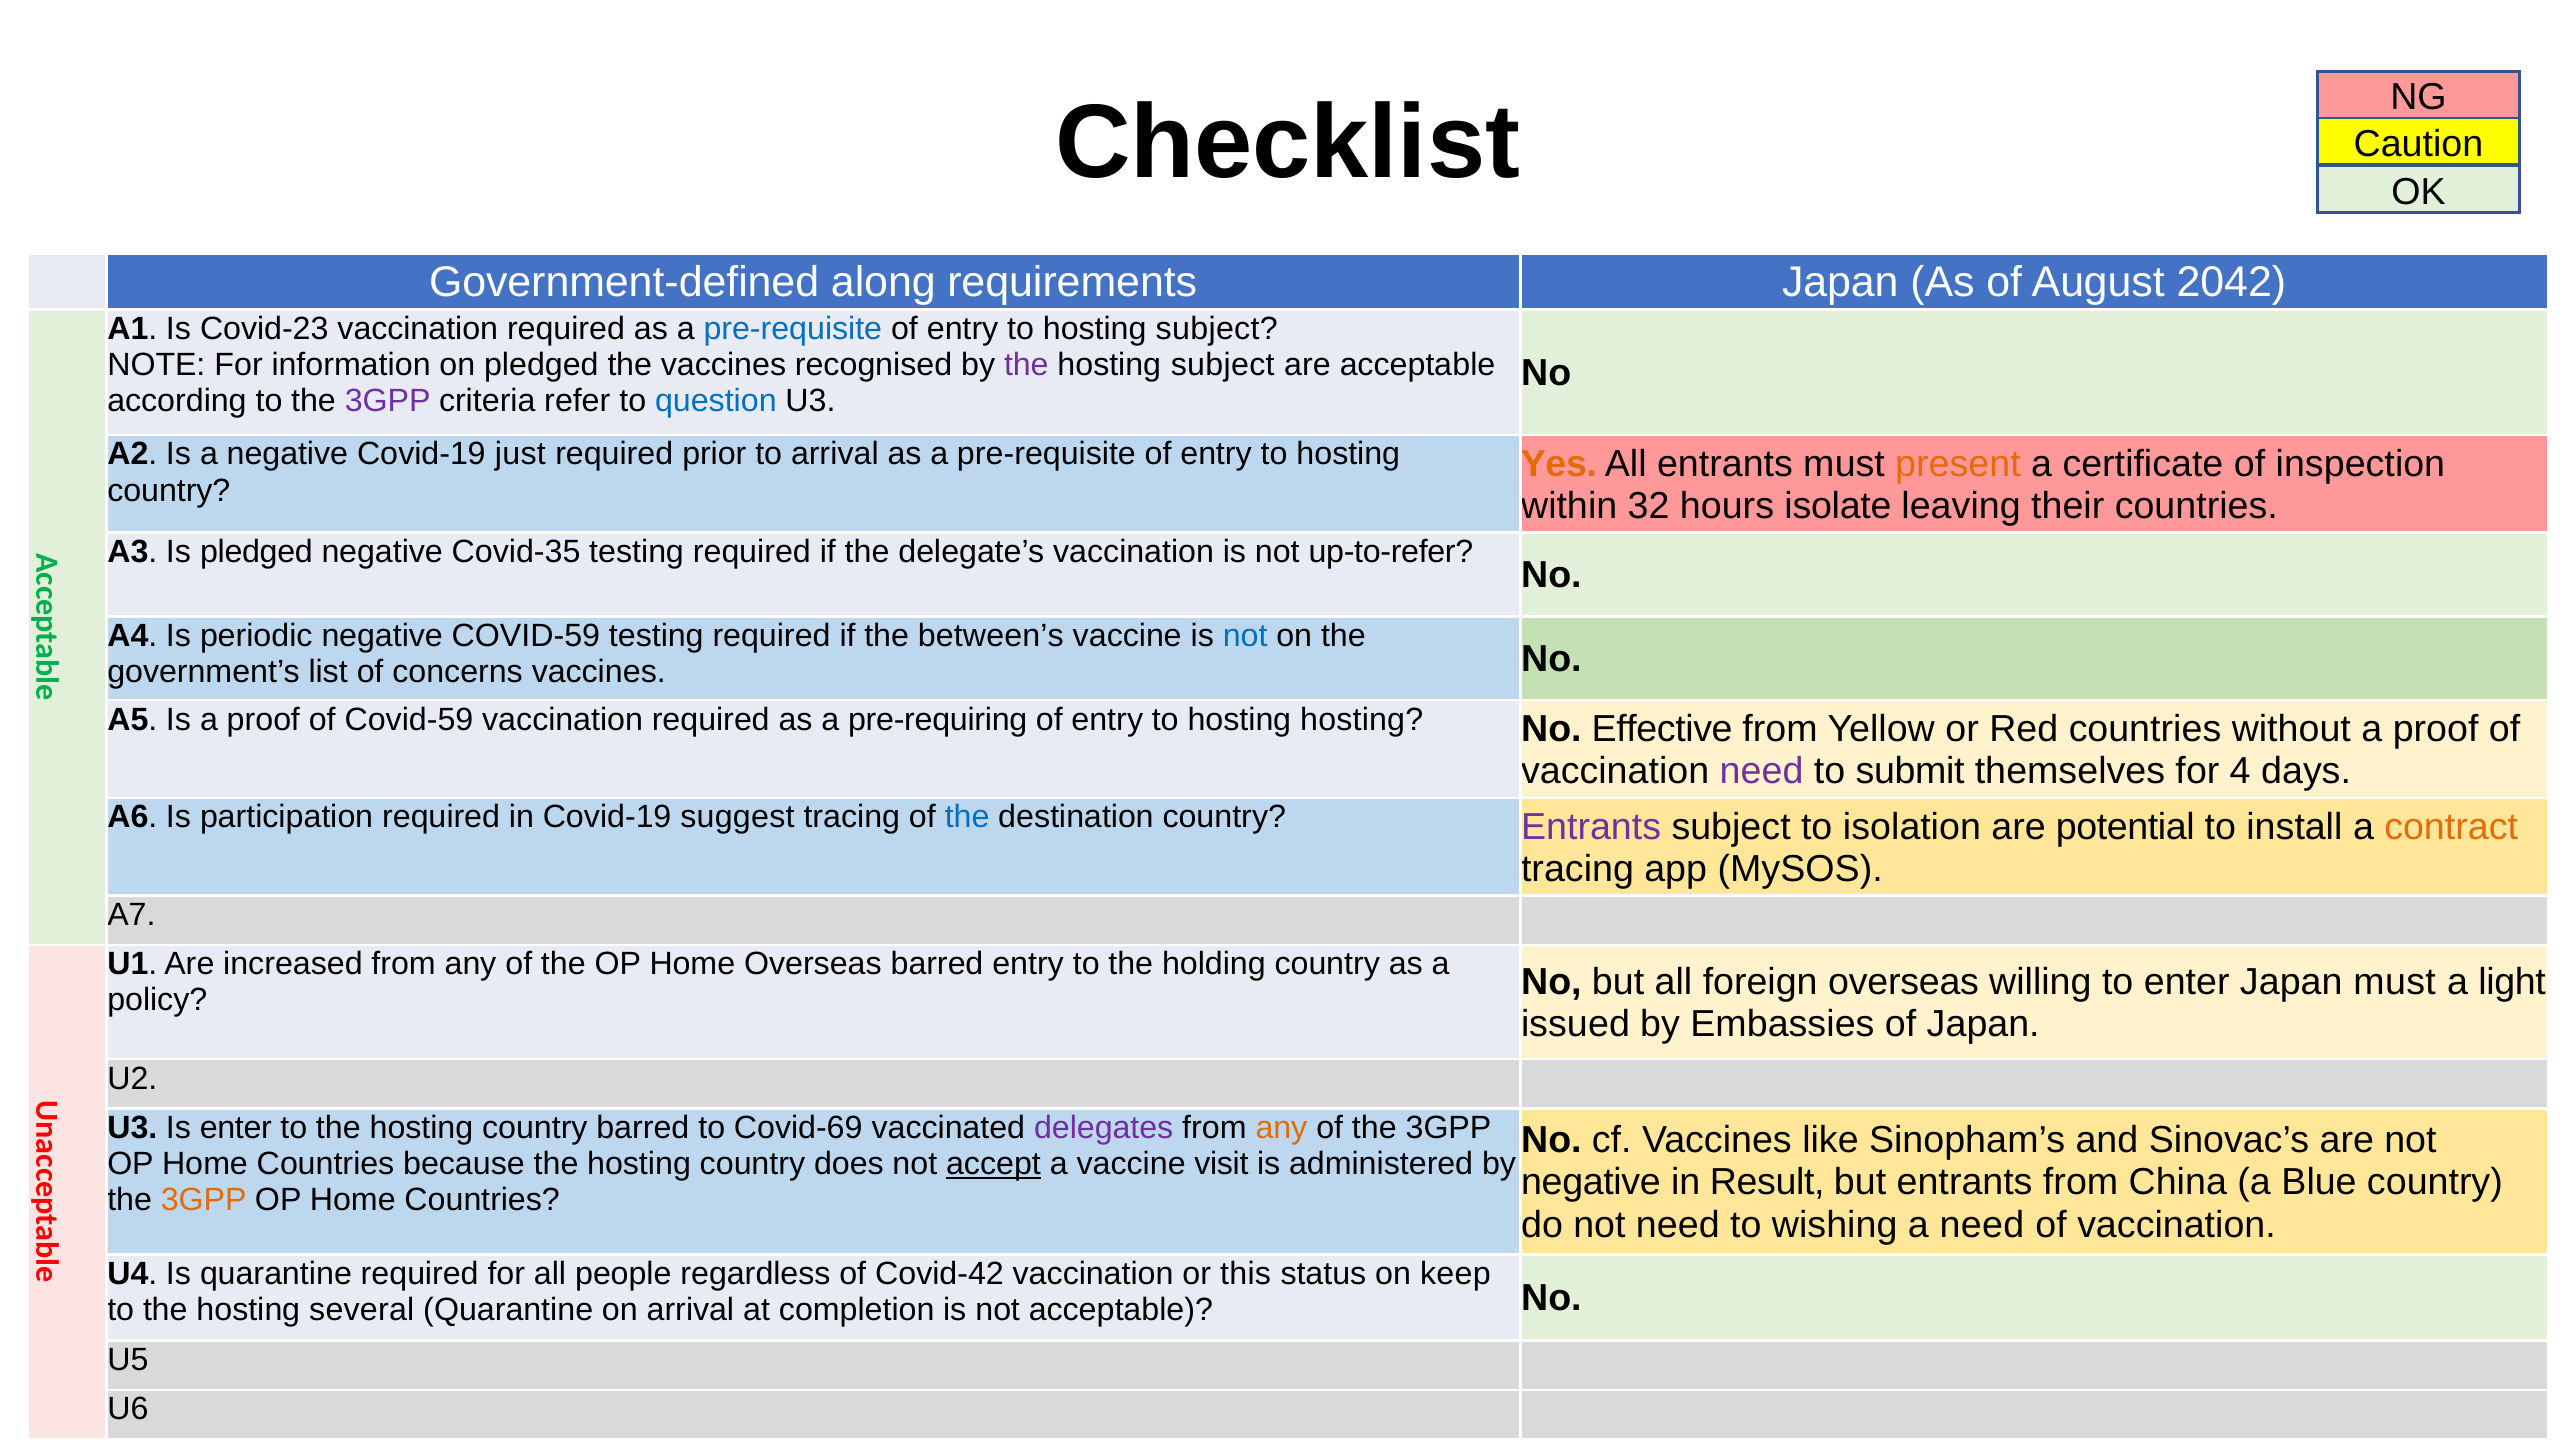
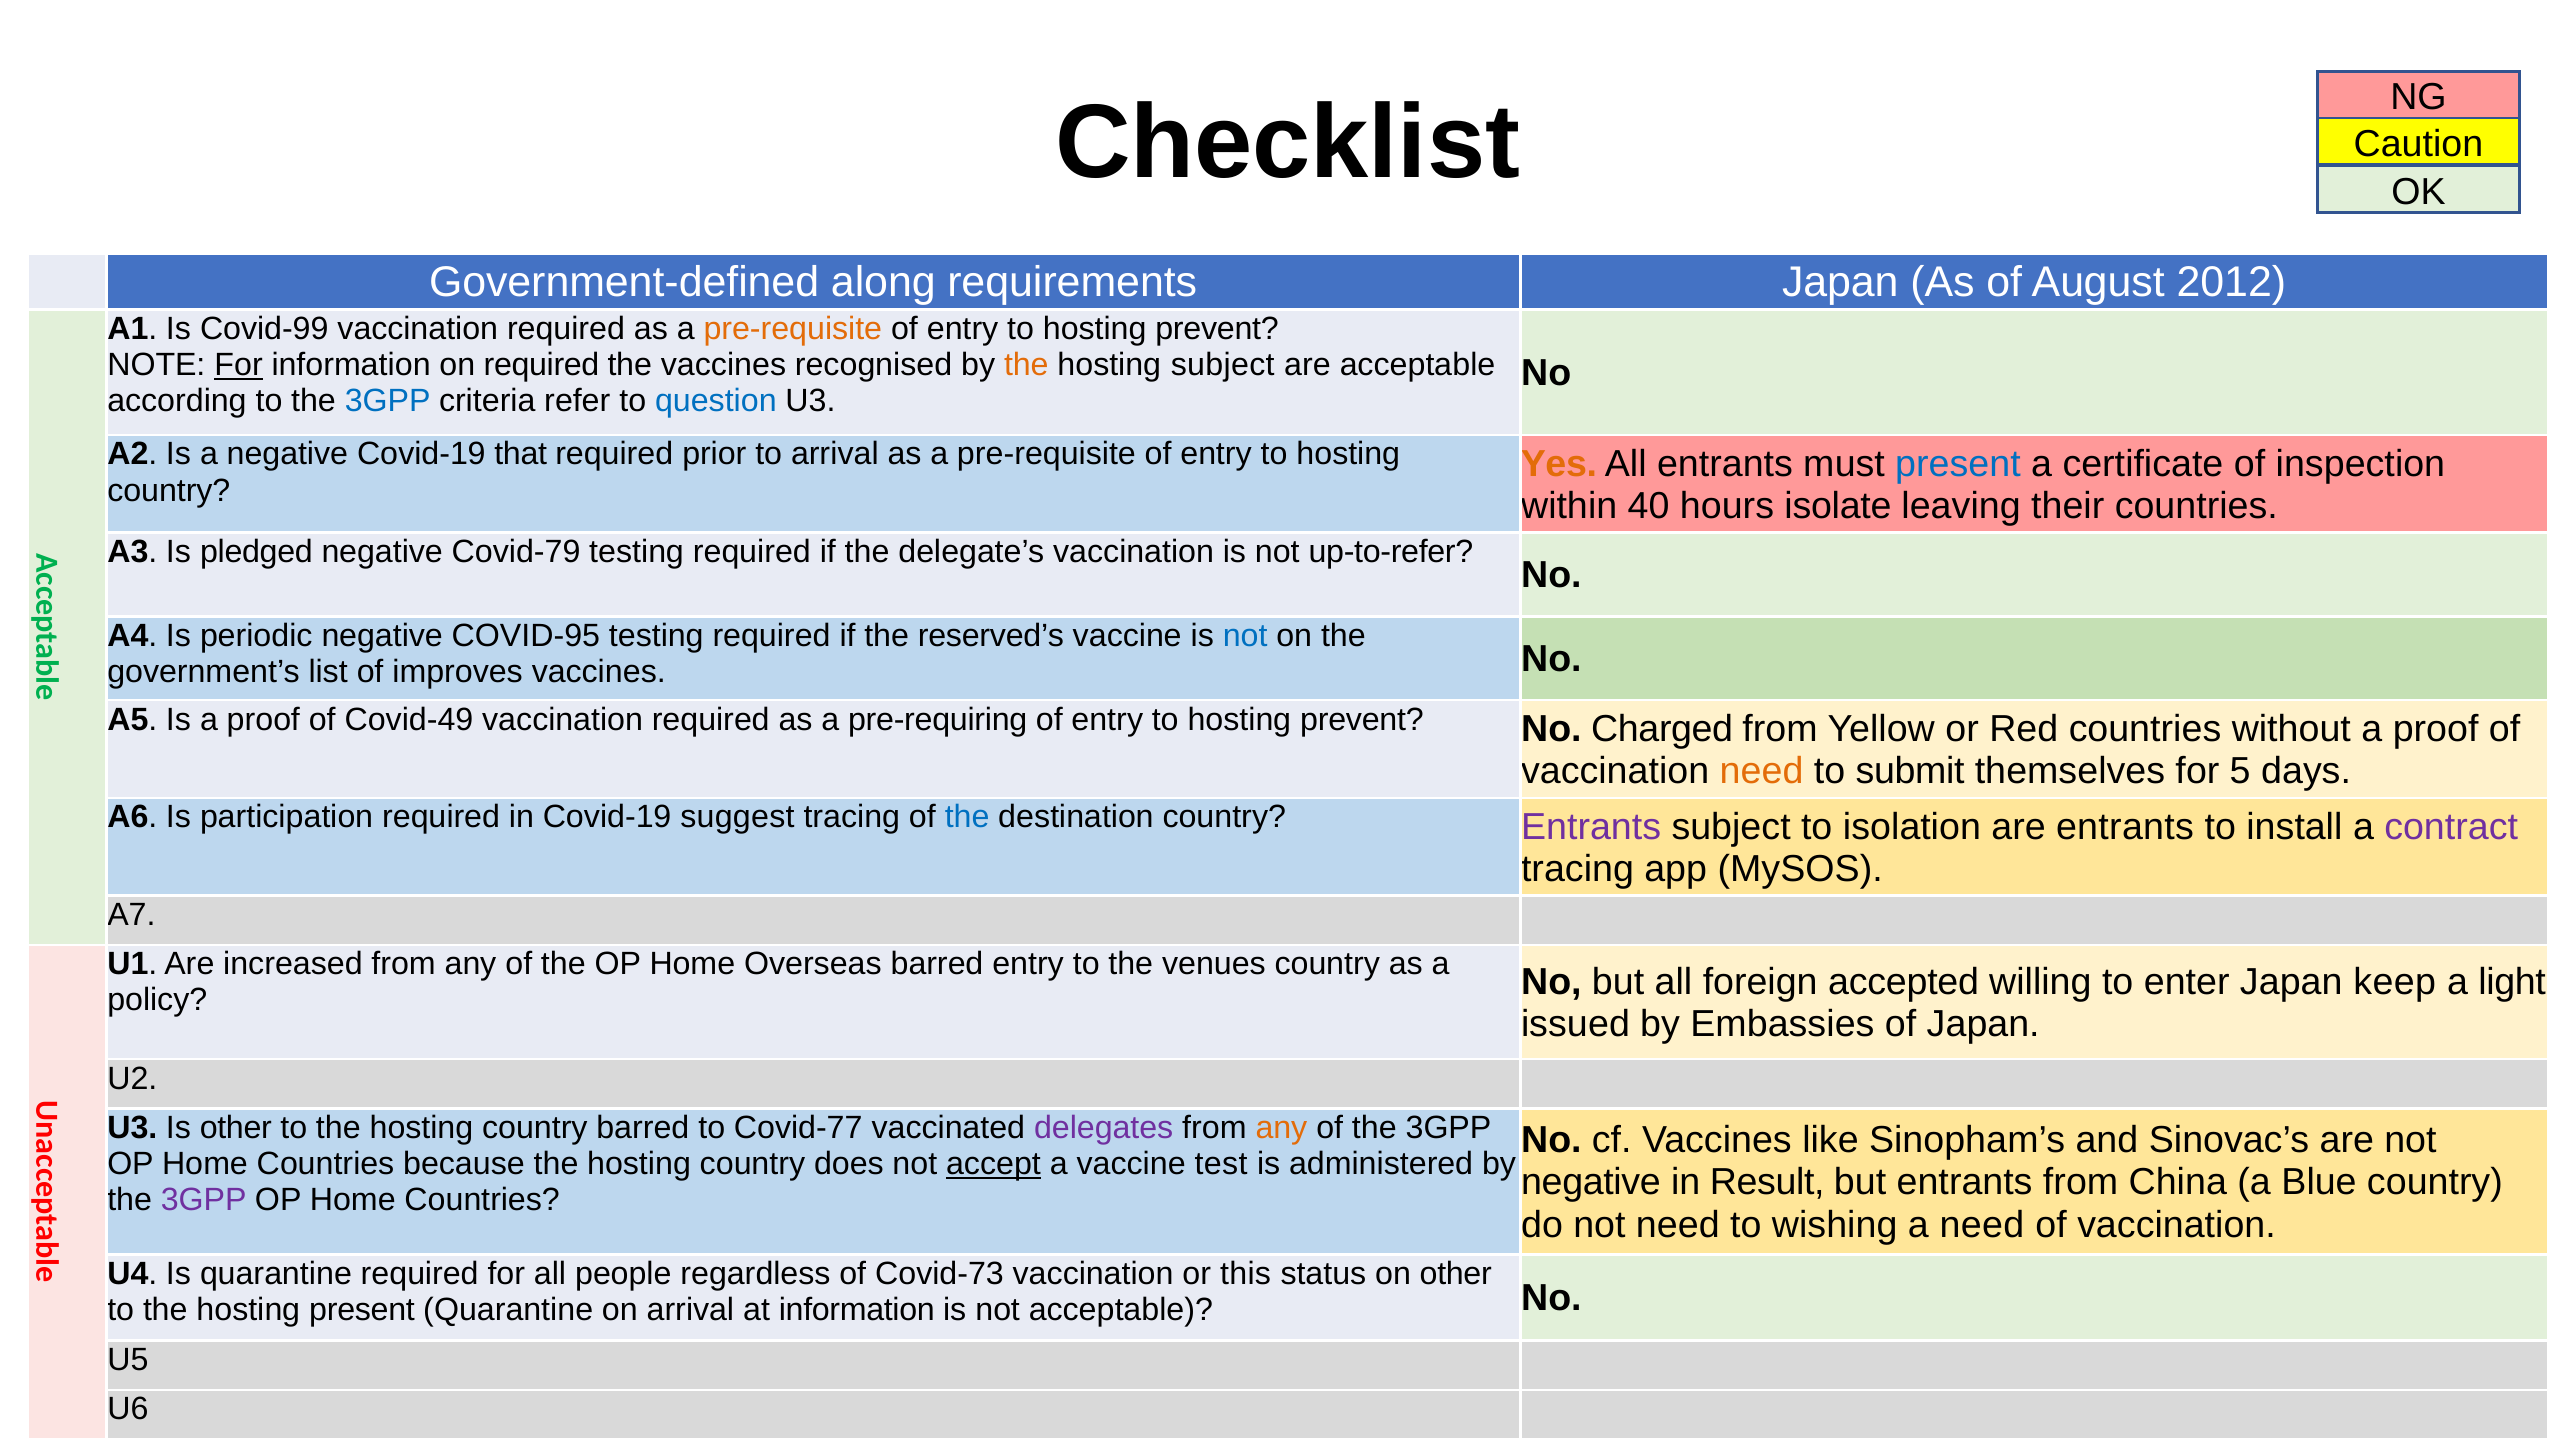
2042: 2042 -> 2012 (2231, 282)
Covid-23: Covid-23 -> Covid-99 (264, 329)
pre-requisite colour: blue -> orange (793, 329)
subject: subject -> prevent (1217, 329)
For underline: none -> present (239, 365)
on pledged: pledged -> required (541, 365)
the colour: purple -> orange (1026, 365)
3GPP colour: purple -> blue (388, 401)
just: just -> that (521, 454)
present colour: orange -> blue (1958, 464)
32: 32 -> 40 (1649, 506)
Covid-35: Covid-35 -> Covid-79 (516, 552)
negative COVID-59: COVID-59 -> COVID-95 (526, 636)
between’s: between’s -> reserved’s (991, 636)
concerns: concerns -> improves (458, 672)
of Covid-59: Covid-59 -> Covid-49 (409, 720)
hosting: hosting -> prevent (1362, 720)
Effective: Effective -> Charged (1662, 729)
need colour: purple -> orange (1761, 771)
4: 4 -> 5 (2240, 771)
are potential: potential -> entrants (2125, 827)
contract colour: orange -> purple (2451, 827)
holding: holding -> venues (1214, 964)
foreign overseas: overseas -> accepted (1904, 982)
Japan must: must -> keep (2395, 982)
Is enter: enter -> other (236, 1128)
Covid-69: Covid-69 -> Covid-77 (798, 1128)
visit: visit -> test (1221, 1164)
3GPP colour: orange -> purple (204, 1200)
Covid-42: Covid-42 -> Covid-73 (940, 1274)
on keep: keep -> other (1456, 1274)
hosting several: several -> present (362, 1310)
at completion: completion -> information (857, 1310)
